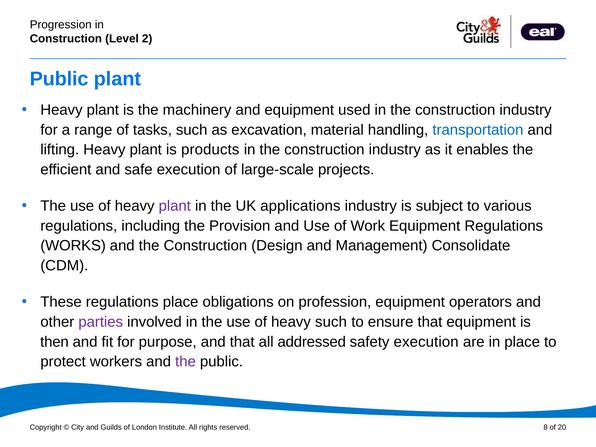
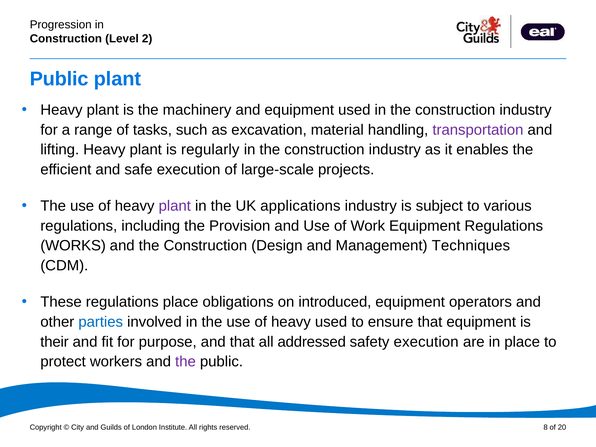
transportation colour: blue -> purple (478, 130)
products: products -> regularly (210, 150)
Consolidate: Consolidate -> Techniques (471, 246)
profession: profession -> introduced (335, 302)
parties colour: purple -> blue (101, 322)
heavy such: such -> used (331, 322)
then: then -> their (54, 342)
